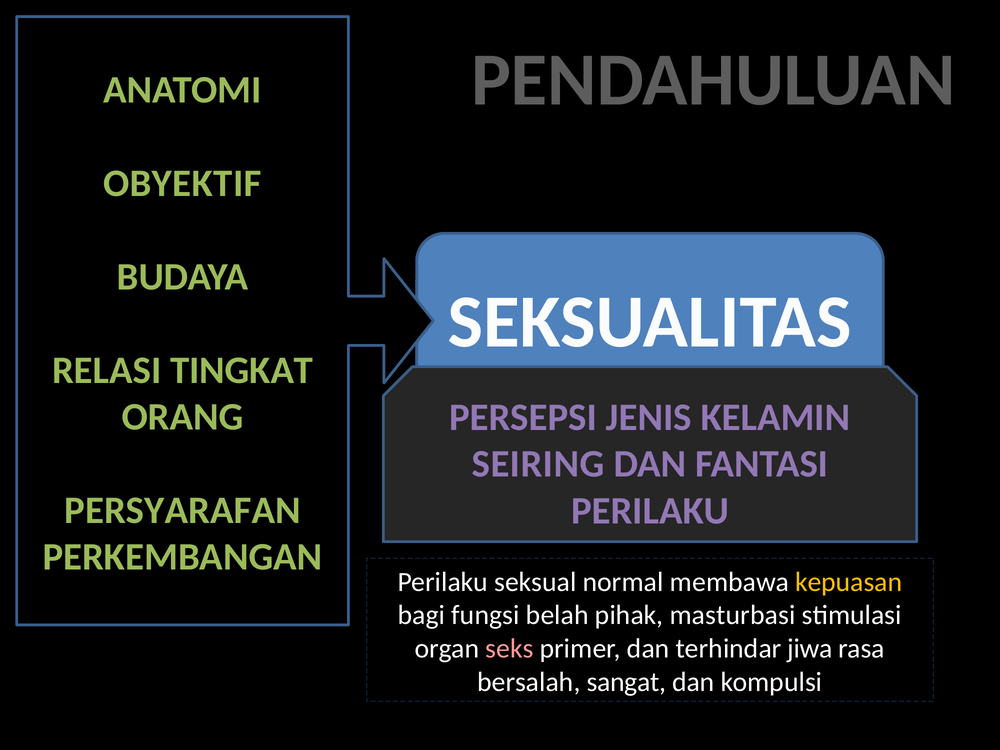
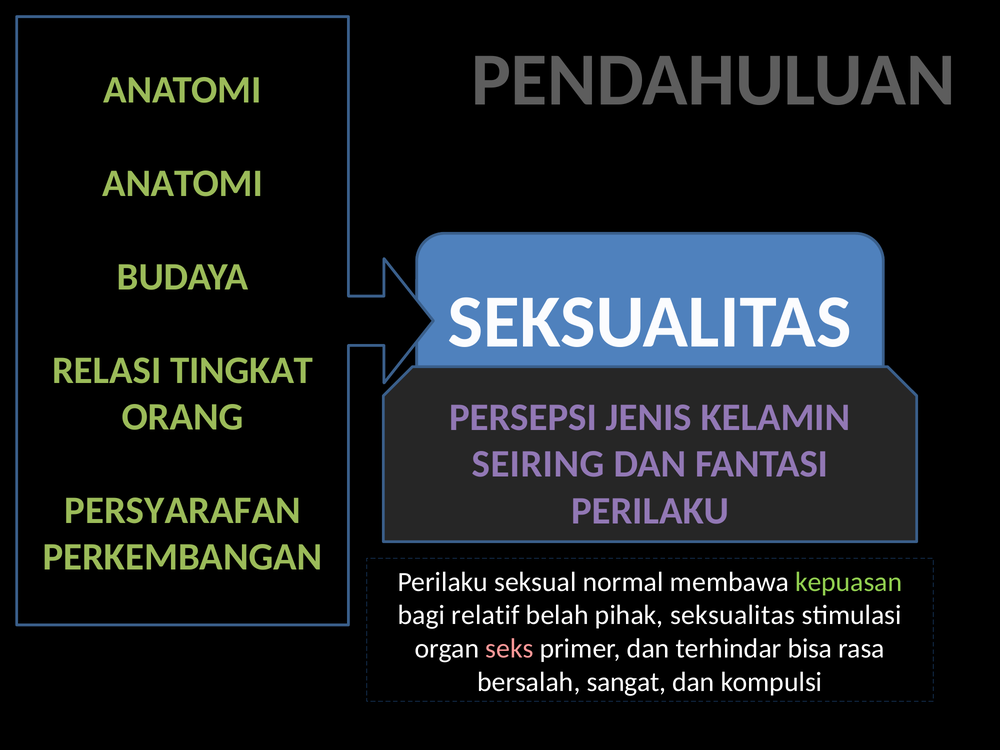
OBYEKTIF: OBYEKTIF -> ANATOMI (183, 183)
kepuasan colour: yellow -> light green (849, 582)
fungsi: fungsi -> relatif (485, 615)
pihak masturbasi: masturbasi -> seksualitas (733, 615)
jiwa: jiwa -> bisa (810, 649)
